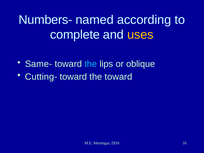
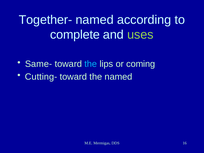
Numbers-: Numbers- -> Together- (45, 20)
uses colour: yellow -> light green (140, 35)
oblique: oblique -> coming (141, 64)
the toward: toward -> named (119, 77)
